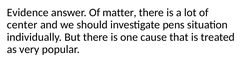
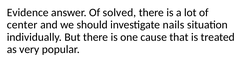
matter: matter -> solved (119, 13)
pens: pens -> nails (174, 25)
